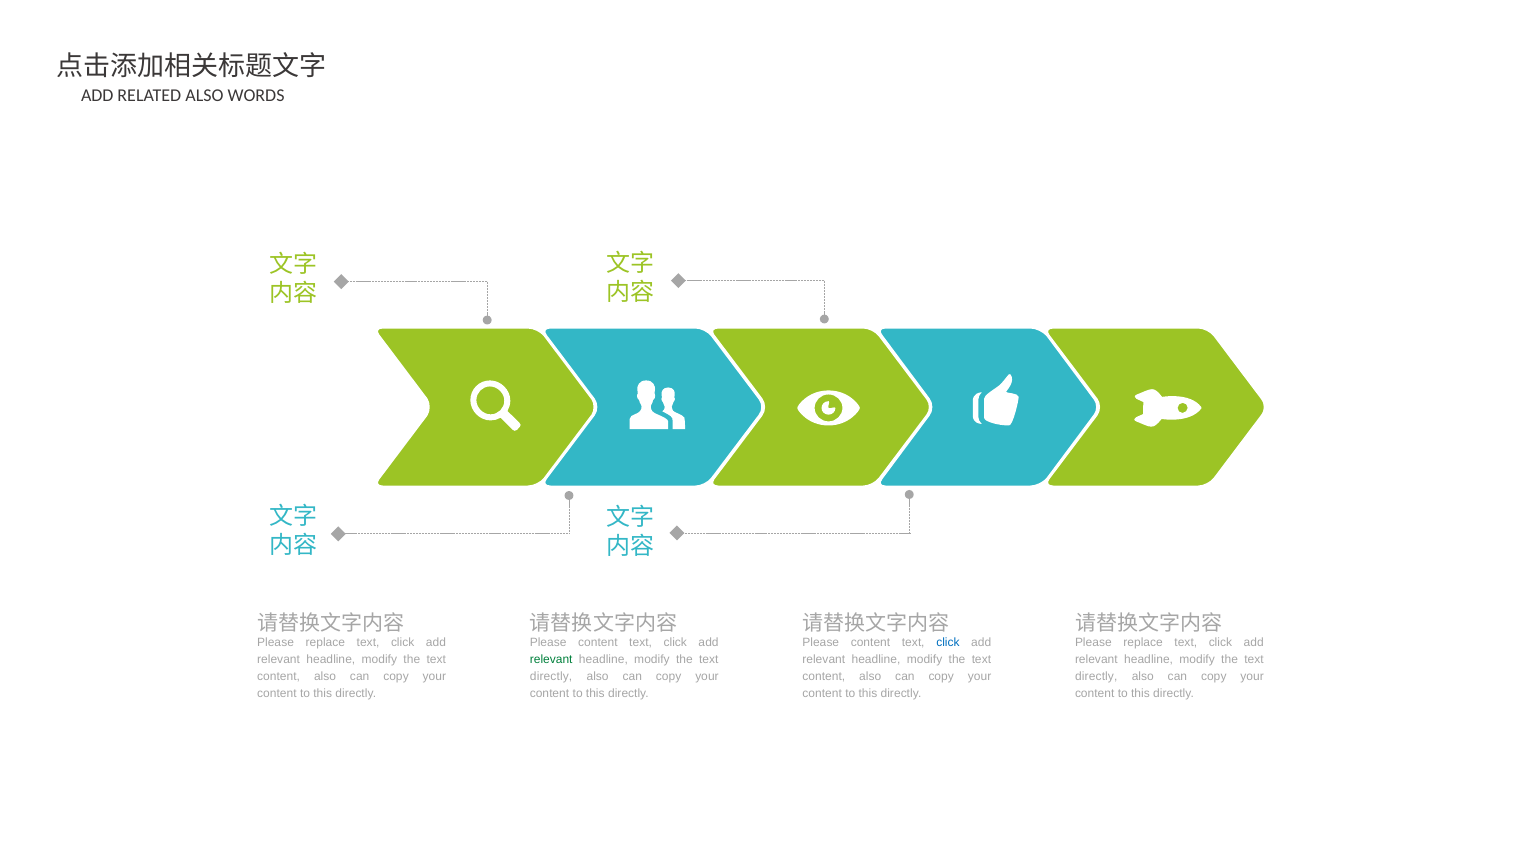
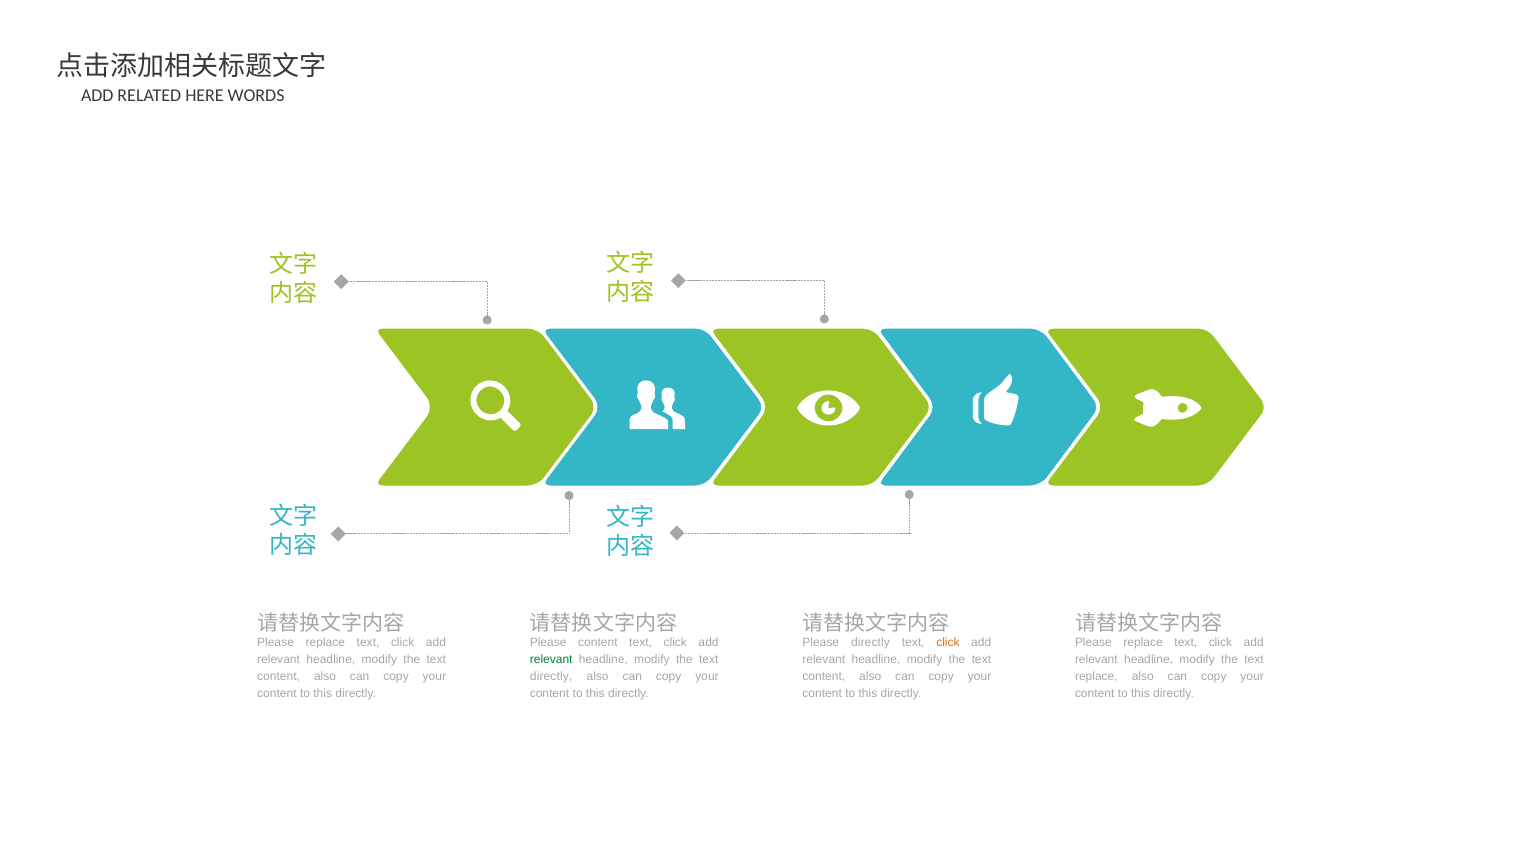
RELATED ALSO: ALSO -> HERE (205, 95)
content: content -> directly (870, 642)
click colour: blue -> orange (948, 642)
directly: directly -> replace (1096, 677)
